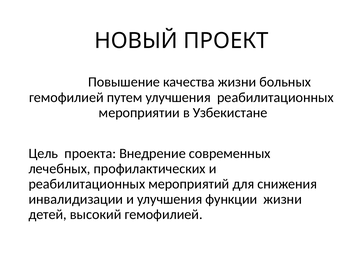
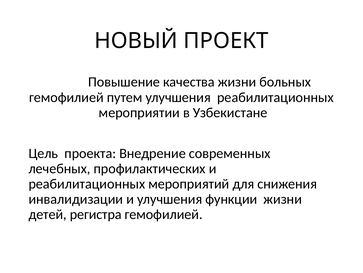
высокий: высокий -> регистра (96, 214)
